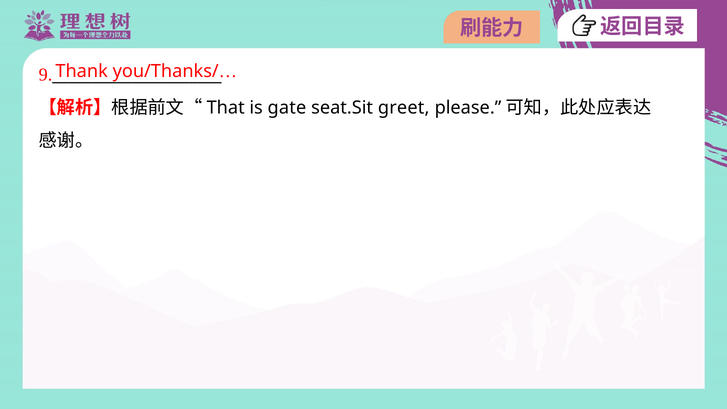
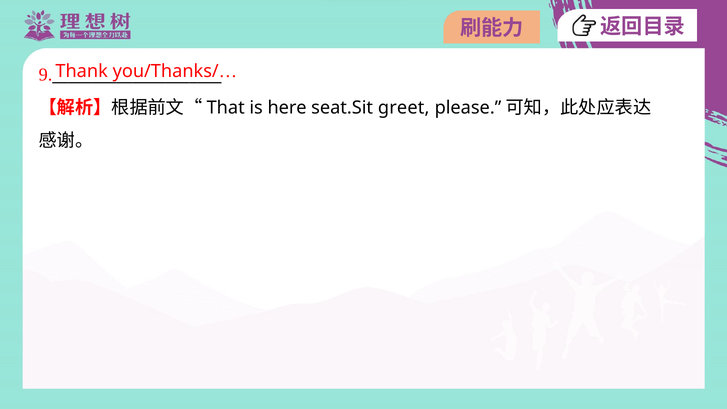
gate: gate -> here (287, 108)
